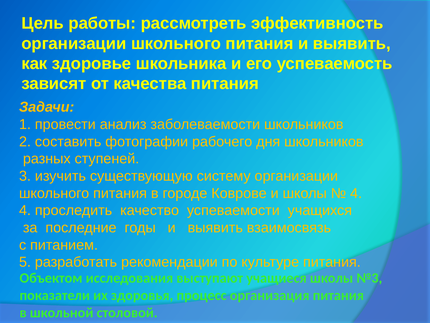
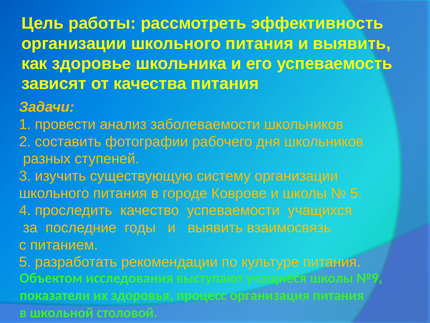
4: 4 -> 5 (356, 193)
№3: №3 -> №9 (369, 278)
